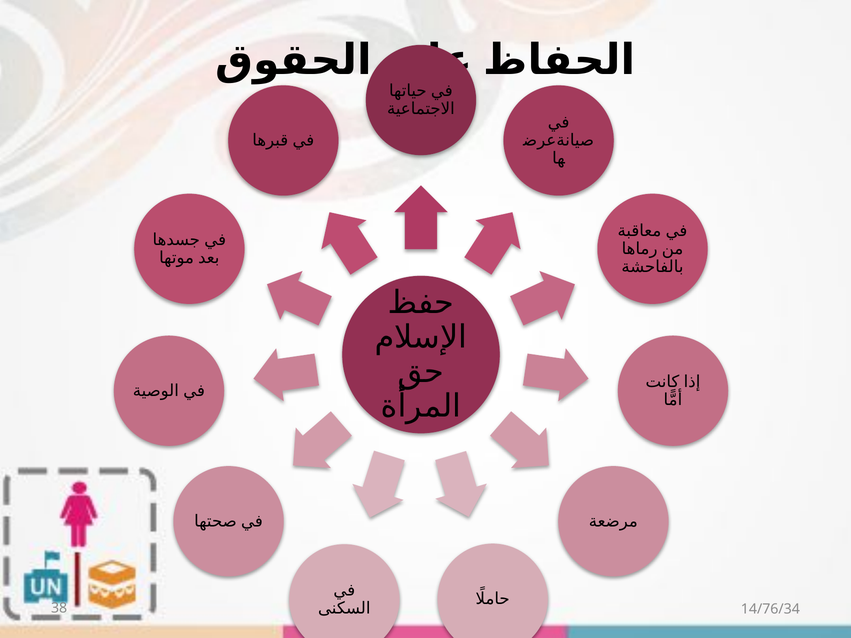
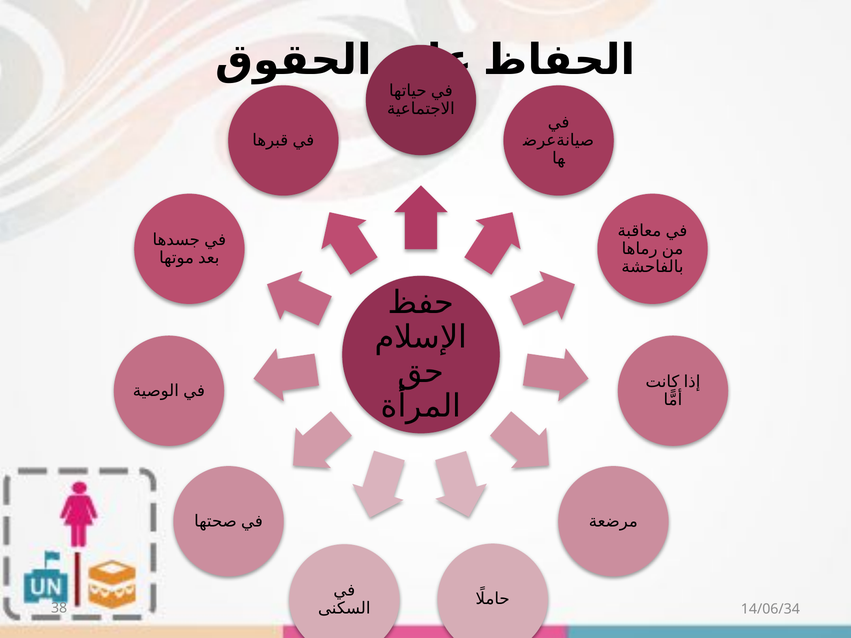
14/76/34: 14/76/34 -> 14/06/34 (770, 610)
